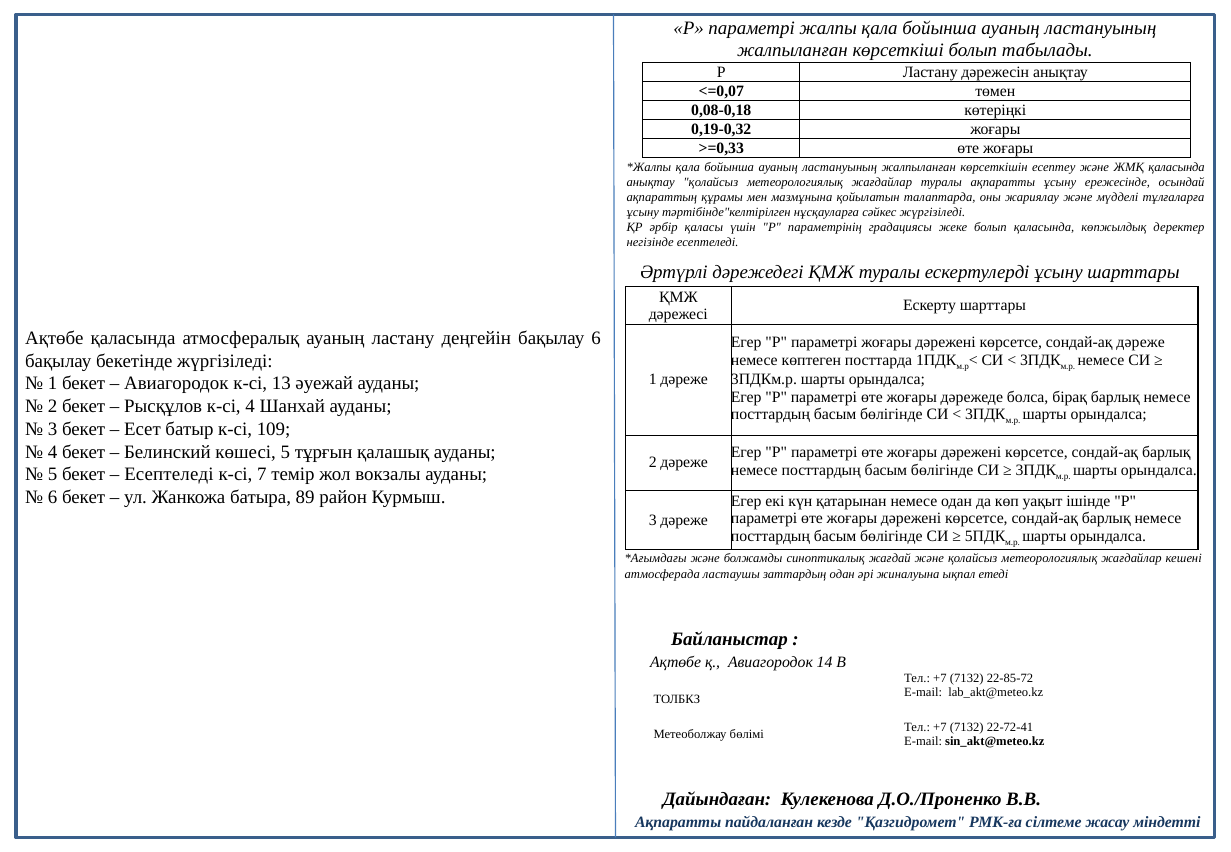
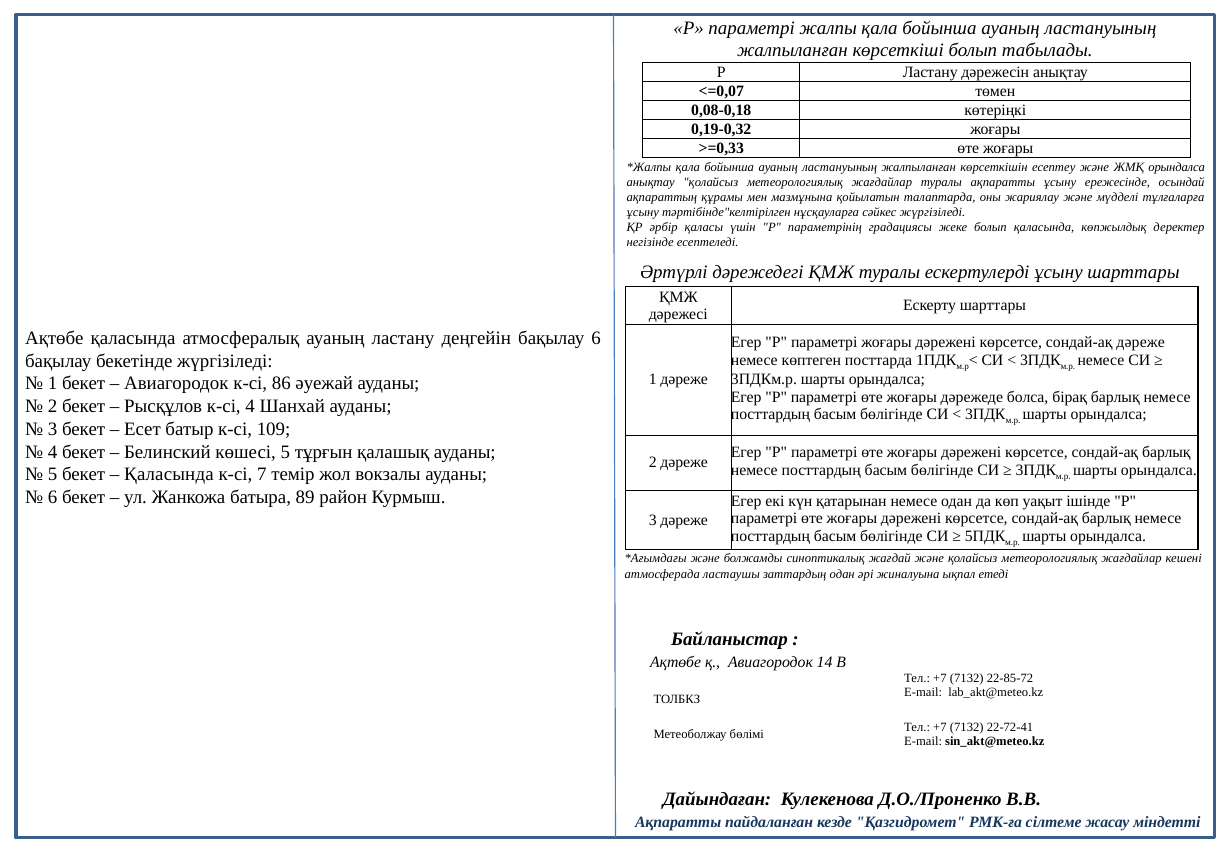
ЖМҚ қаласында: қаласында -> орындалса (1177, 167)
13: 13 -> 86 (281, 384)
Есептеледі: Есептеледі -> Қаласында (169, 475)
